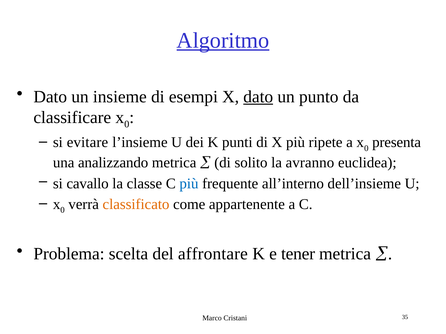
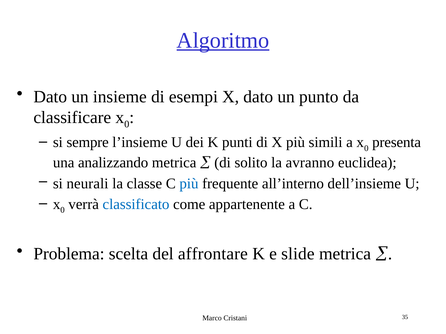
dato underline: present -> none (258, 97)
evitare: evitare -> sempre (88, 143)
ripete: ripete -> simili (326, 143)
cavallo: cavallo -> neurali (87, 184)
classificato colour: orange -> blue (136, 205)
tener: tener -> slide (298, 254)
